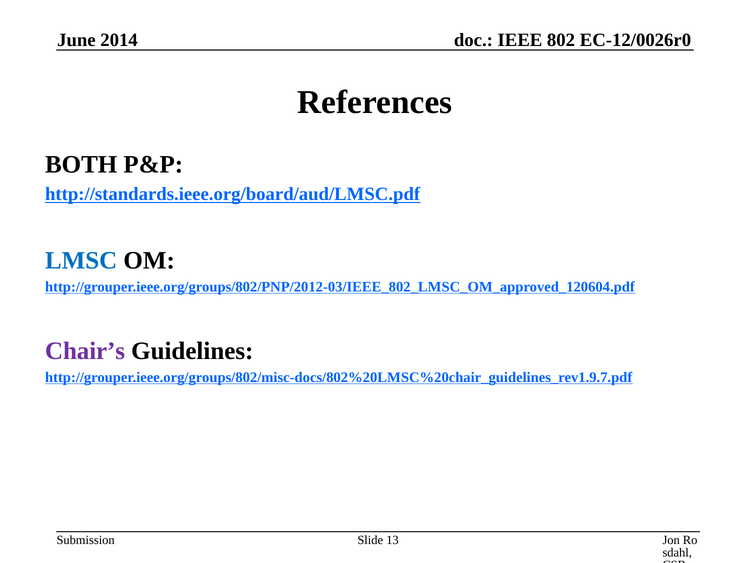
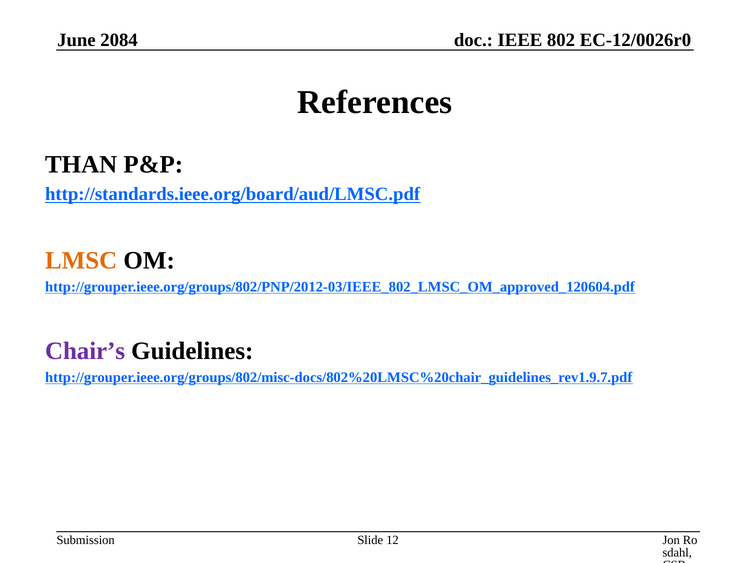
2014: 2014 -> 2084 (119, 40)
BOTH: BOTH -> THAN (81, 164)
LMSC colour: blue -> orange (81, 261)
13: 13 -> 12 (392, 539)
